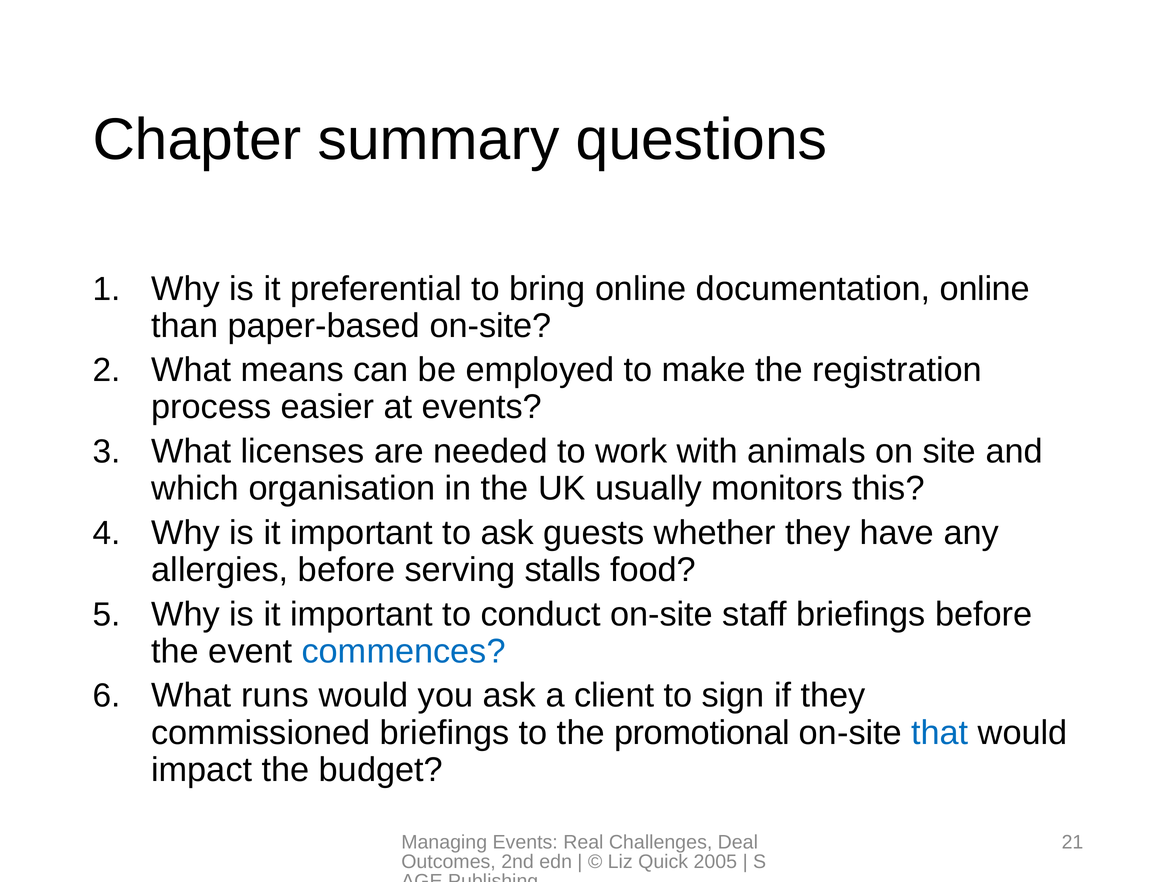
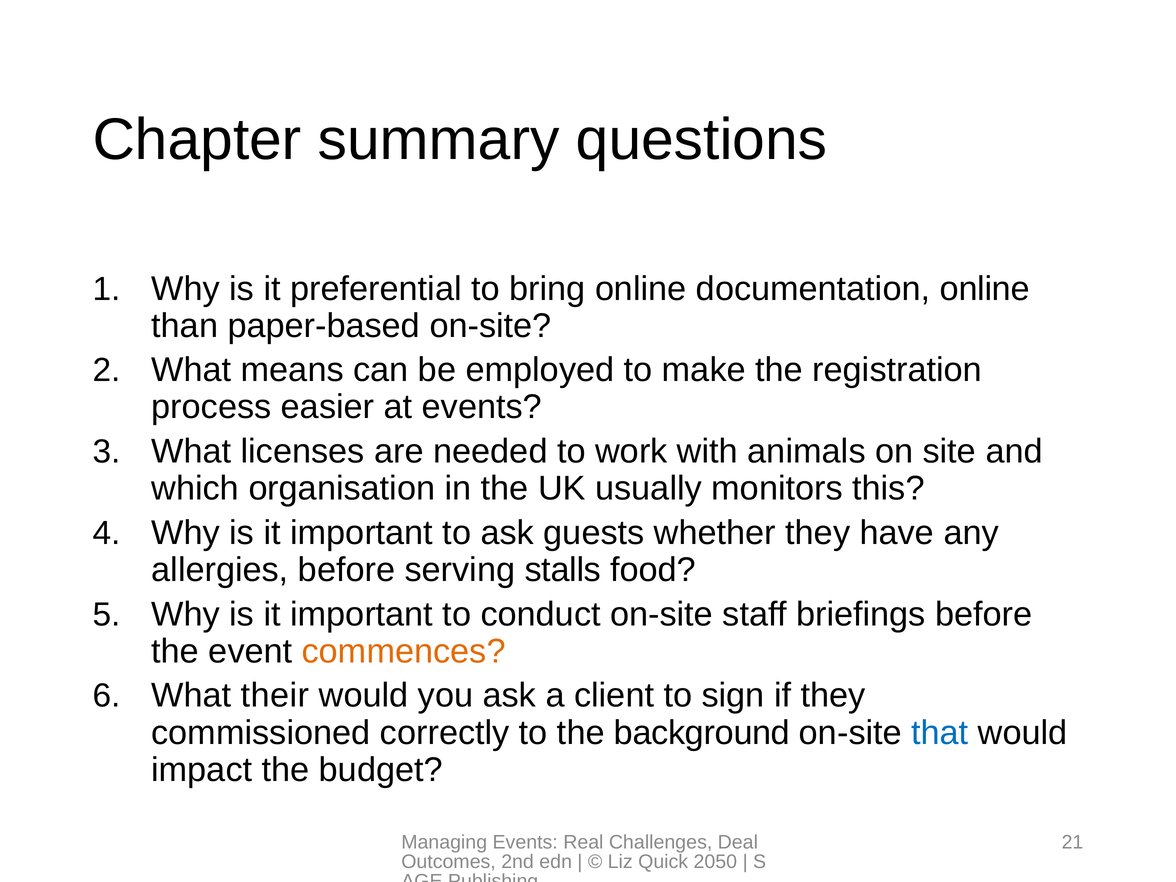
commences colour: blue -> orange (404, 651)
runs: runs -> their (275, 696)
commissioned briefings: briefings -> correctly (445, 733)
promotional: promotional -> background (702, 733)
2005: 2005 -> 2050 (715, 862)
